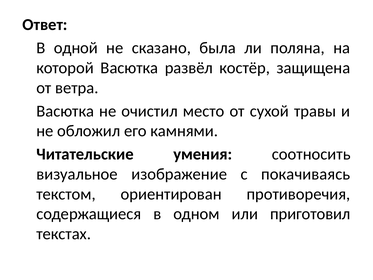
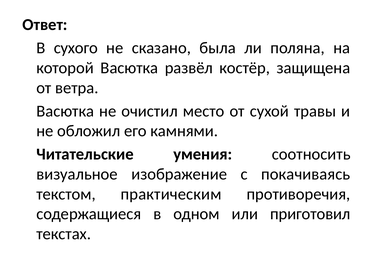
одной: одной -> сухого (76, 48)
ориентирован: ориентирован -> практическим (171, 194)
